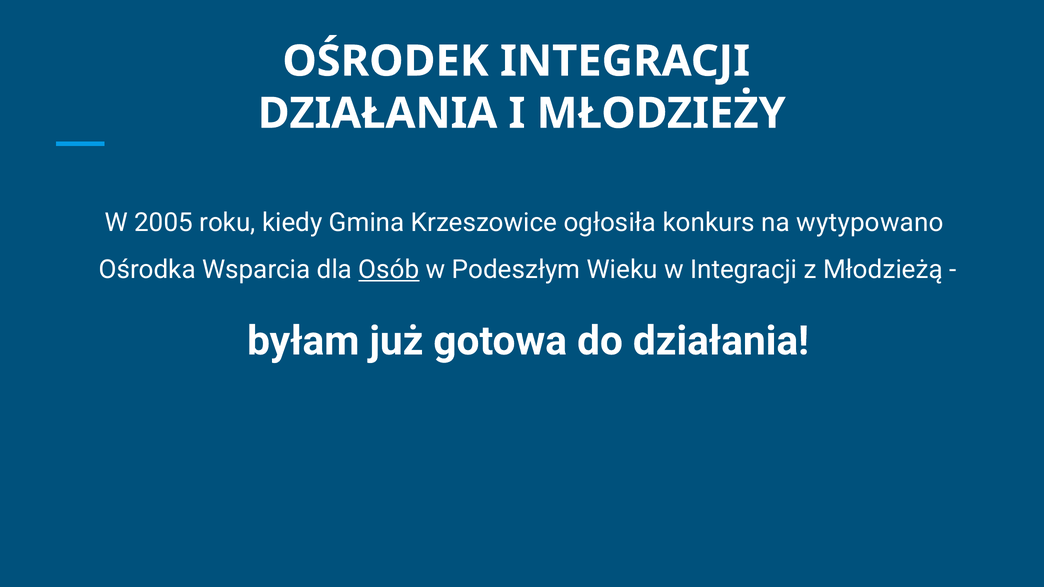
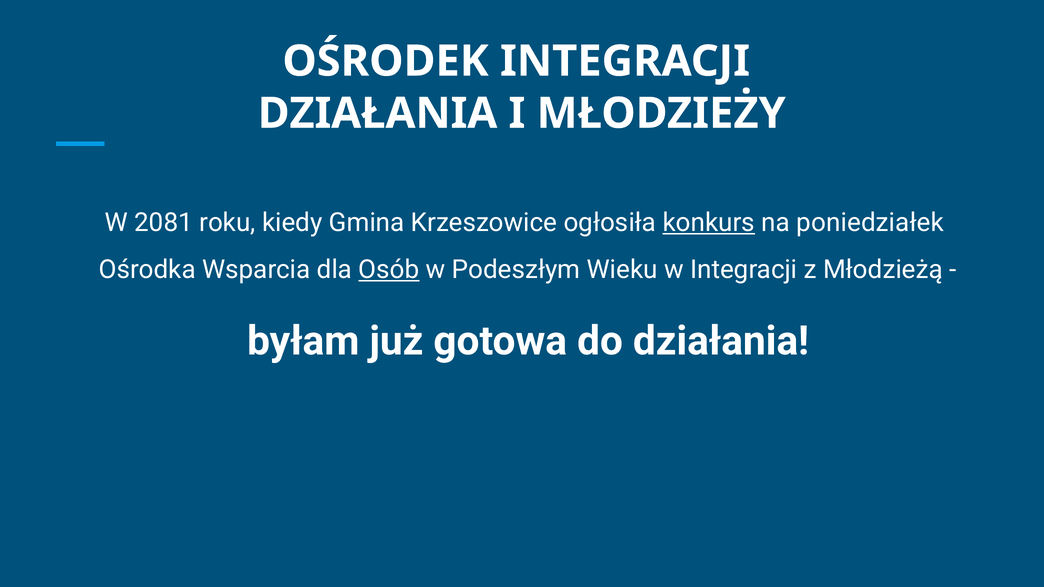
2005: 2005 -> 2081 (164, 223)
konkurs underline: none -> present (709, 223)
wytypowano: wytypowano -> poniedziałek (870, 223)
